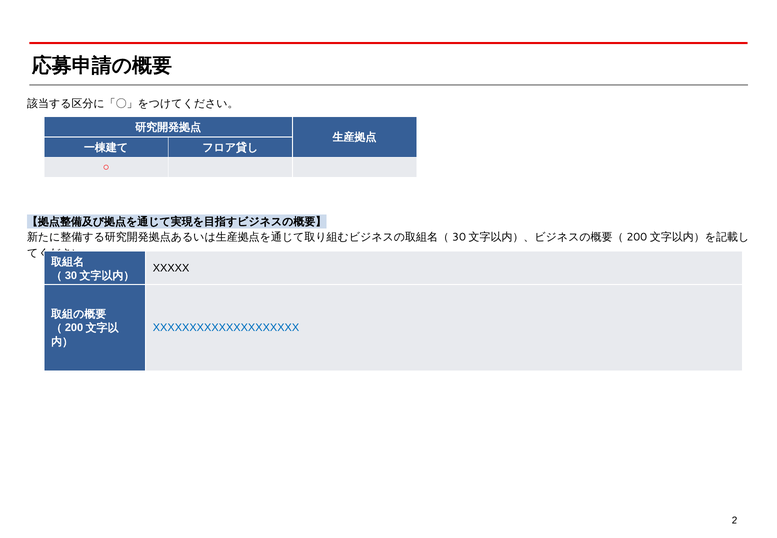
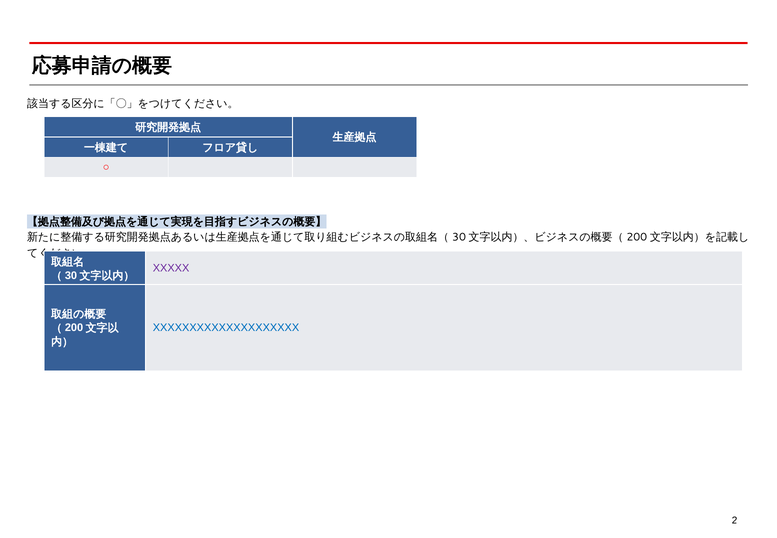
XXXXX colour: black -> purple (171, 268)
